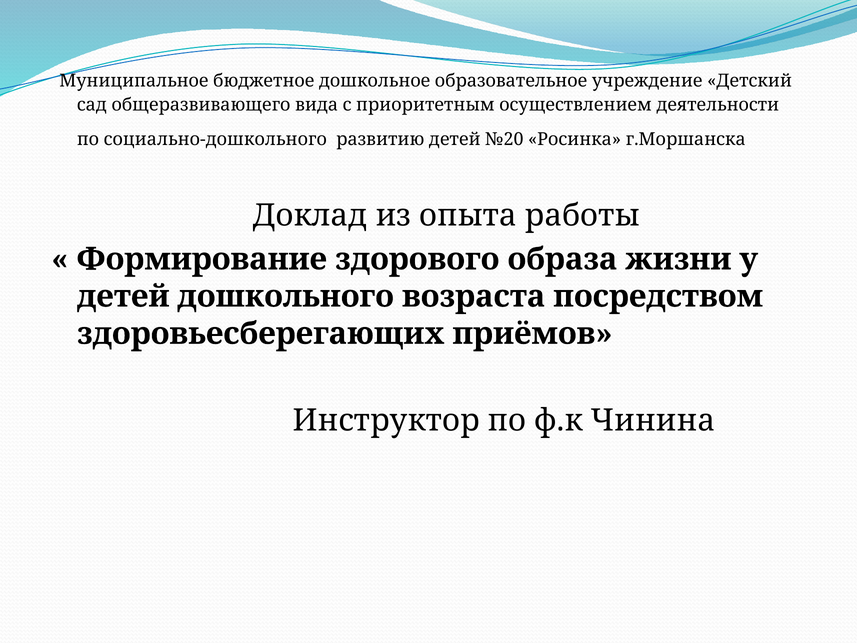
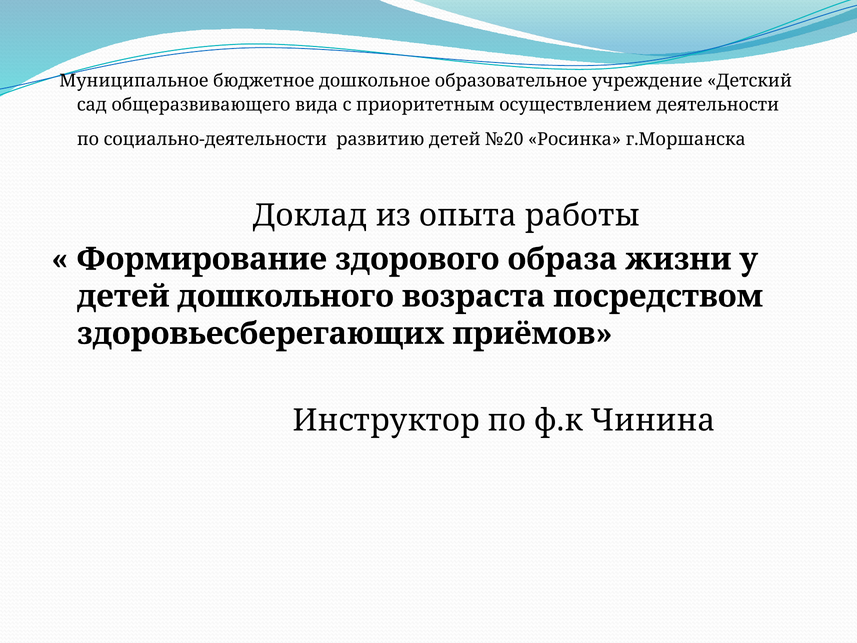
социально-дошкольного: социально-дошкольного -> социально-деятельности (215, 139)
